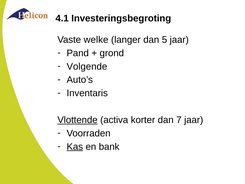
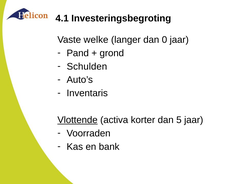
5: 5 -> 0 (164, 40)
Volgende: Volgende -> Schulden (87, 66)
7: 7 -> 5 (179, 120)
Kas underline: present -> none (75, 146)
